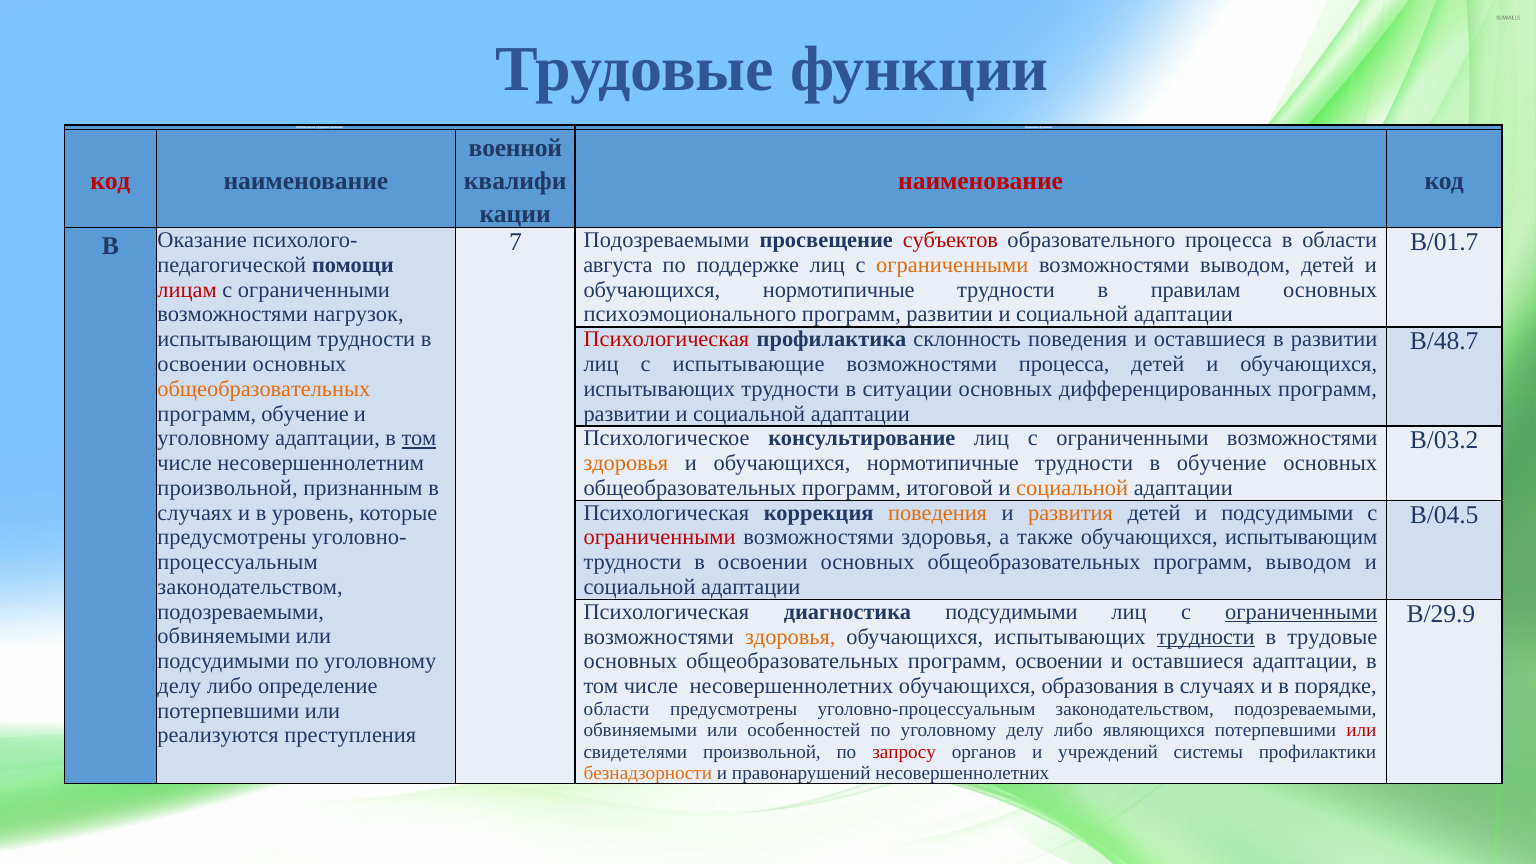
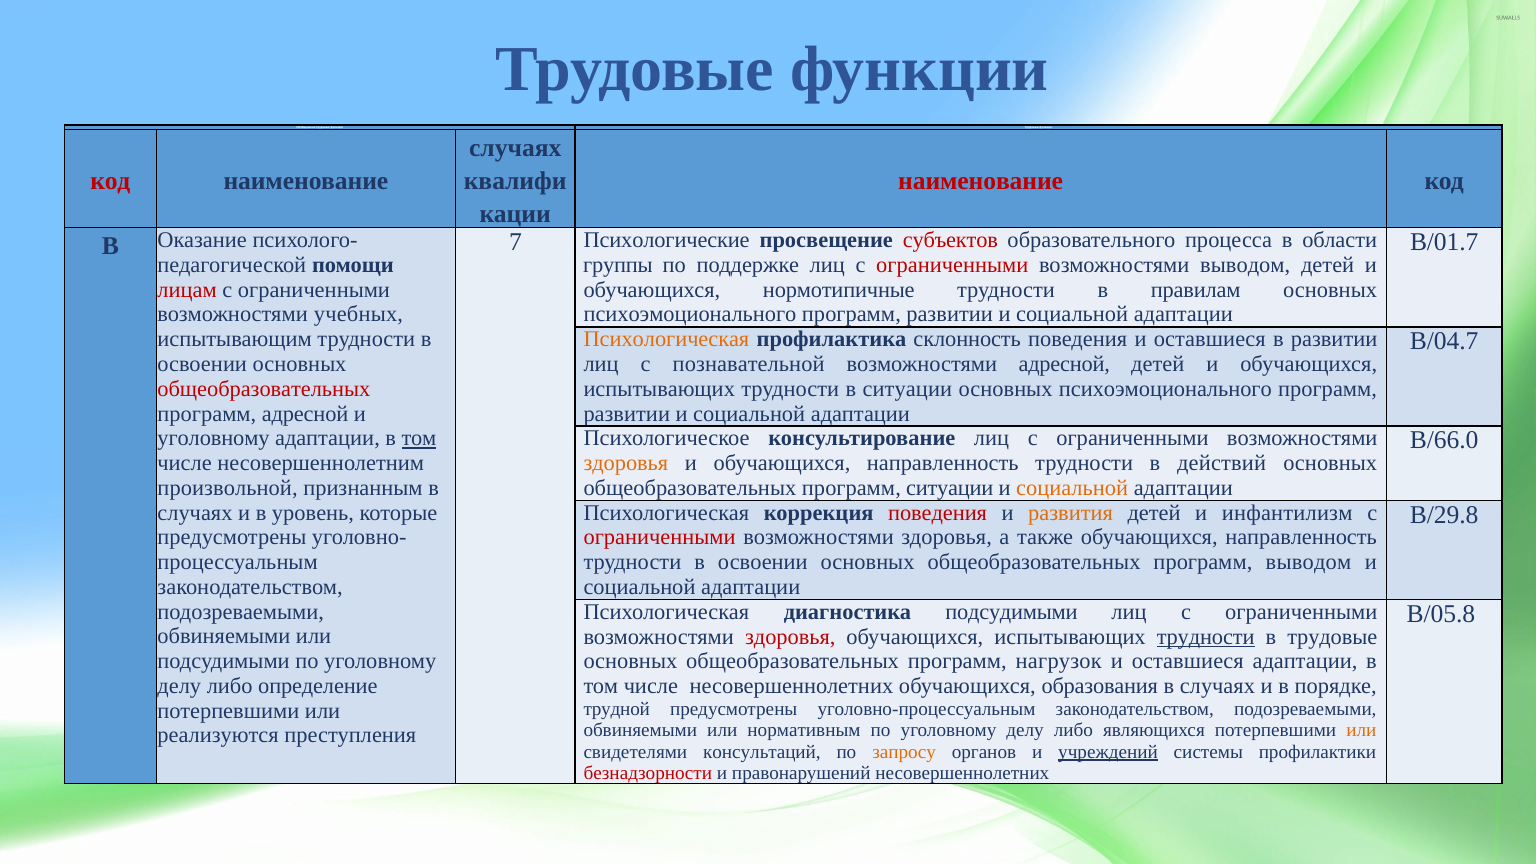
военной: военной -> случаях (515, 148)
7 Подозреваемыми: Подозреваемыми -> Психологические (667, 240)
августа: августа -> группы (618, 265)
ограниченными colour: orange -> red (952, 265)
нагрузок: нагрузок -> учебных (358, 315)
Психологическая colour: red -> orange (666, 339)
В/48.7: В/48.7 -> В/04.7 (1444, 341)
испытывающие: испытывающие -> познавательной (749, 364)
возможностями процесса: процесса -> адресной (1064, 364)
общеобразовательных colour: orange -> red (264, 389)
дифференцированных: дифференцированных -> психоэмоционального (1165, 389)
программ обучение: обучение -> адресной (305, 414)
В/03.2: В/03.2 -> В/66.0 (1444, 440)
нормотипичные: нормотипичные -> направленность (943, 463)
в обучение: обучение -> действий (1222, 463)
программ итоговой: итоговой -> ситуации (950, 488)
поведения colour: orange -> red (938, 513)
и подсудимыми: подсудимыми -> инфантилизм (1287, 513)
В/04.5: В/04.5 -> В/29.8 (1444, 515)
также обучающихся испытывающим: испытывающим -> направленность (1301, 538)
ограниченными underline: present -> none (1301, 612)
В/29.9: В/29.9 -> В/05.8 (1441, 614)
здоровья colour: orange -> red (790, 637)
программ освоении: освоении -> нагрузок (1059, 661)
области: области -> трудной (617, 709)
особенностей: особенностей -> нормативным (804, 730)
или colour: red -> orange (1361, 730)
свидетелями произвольной: произвольной -> консультаций (762, 752)
запросу colour: red -> orange (904, 752)
учреждений underline: none -> present (1108, 752)
безнадзорности colour: orange -> red (648, 773)
